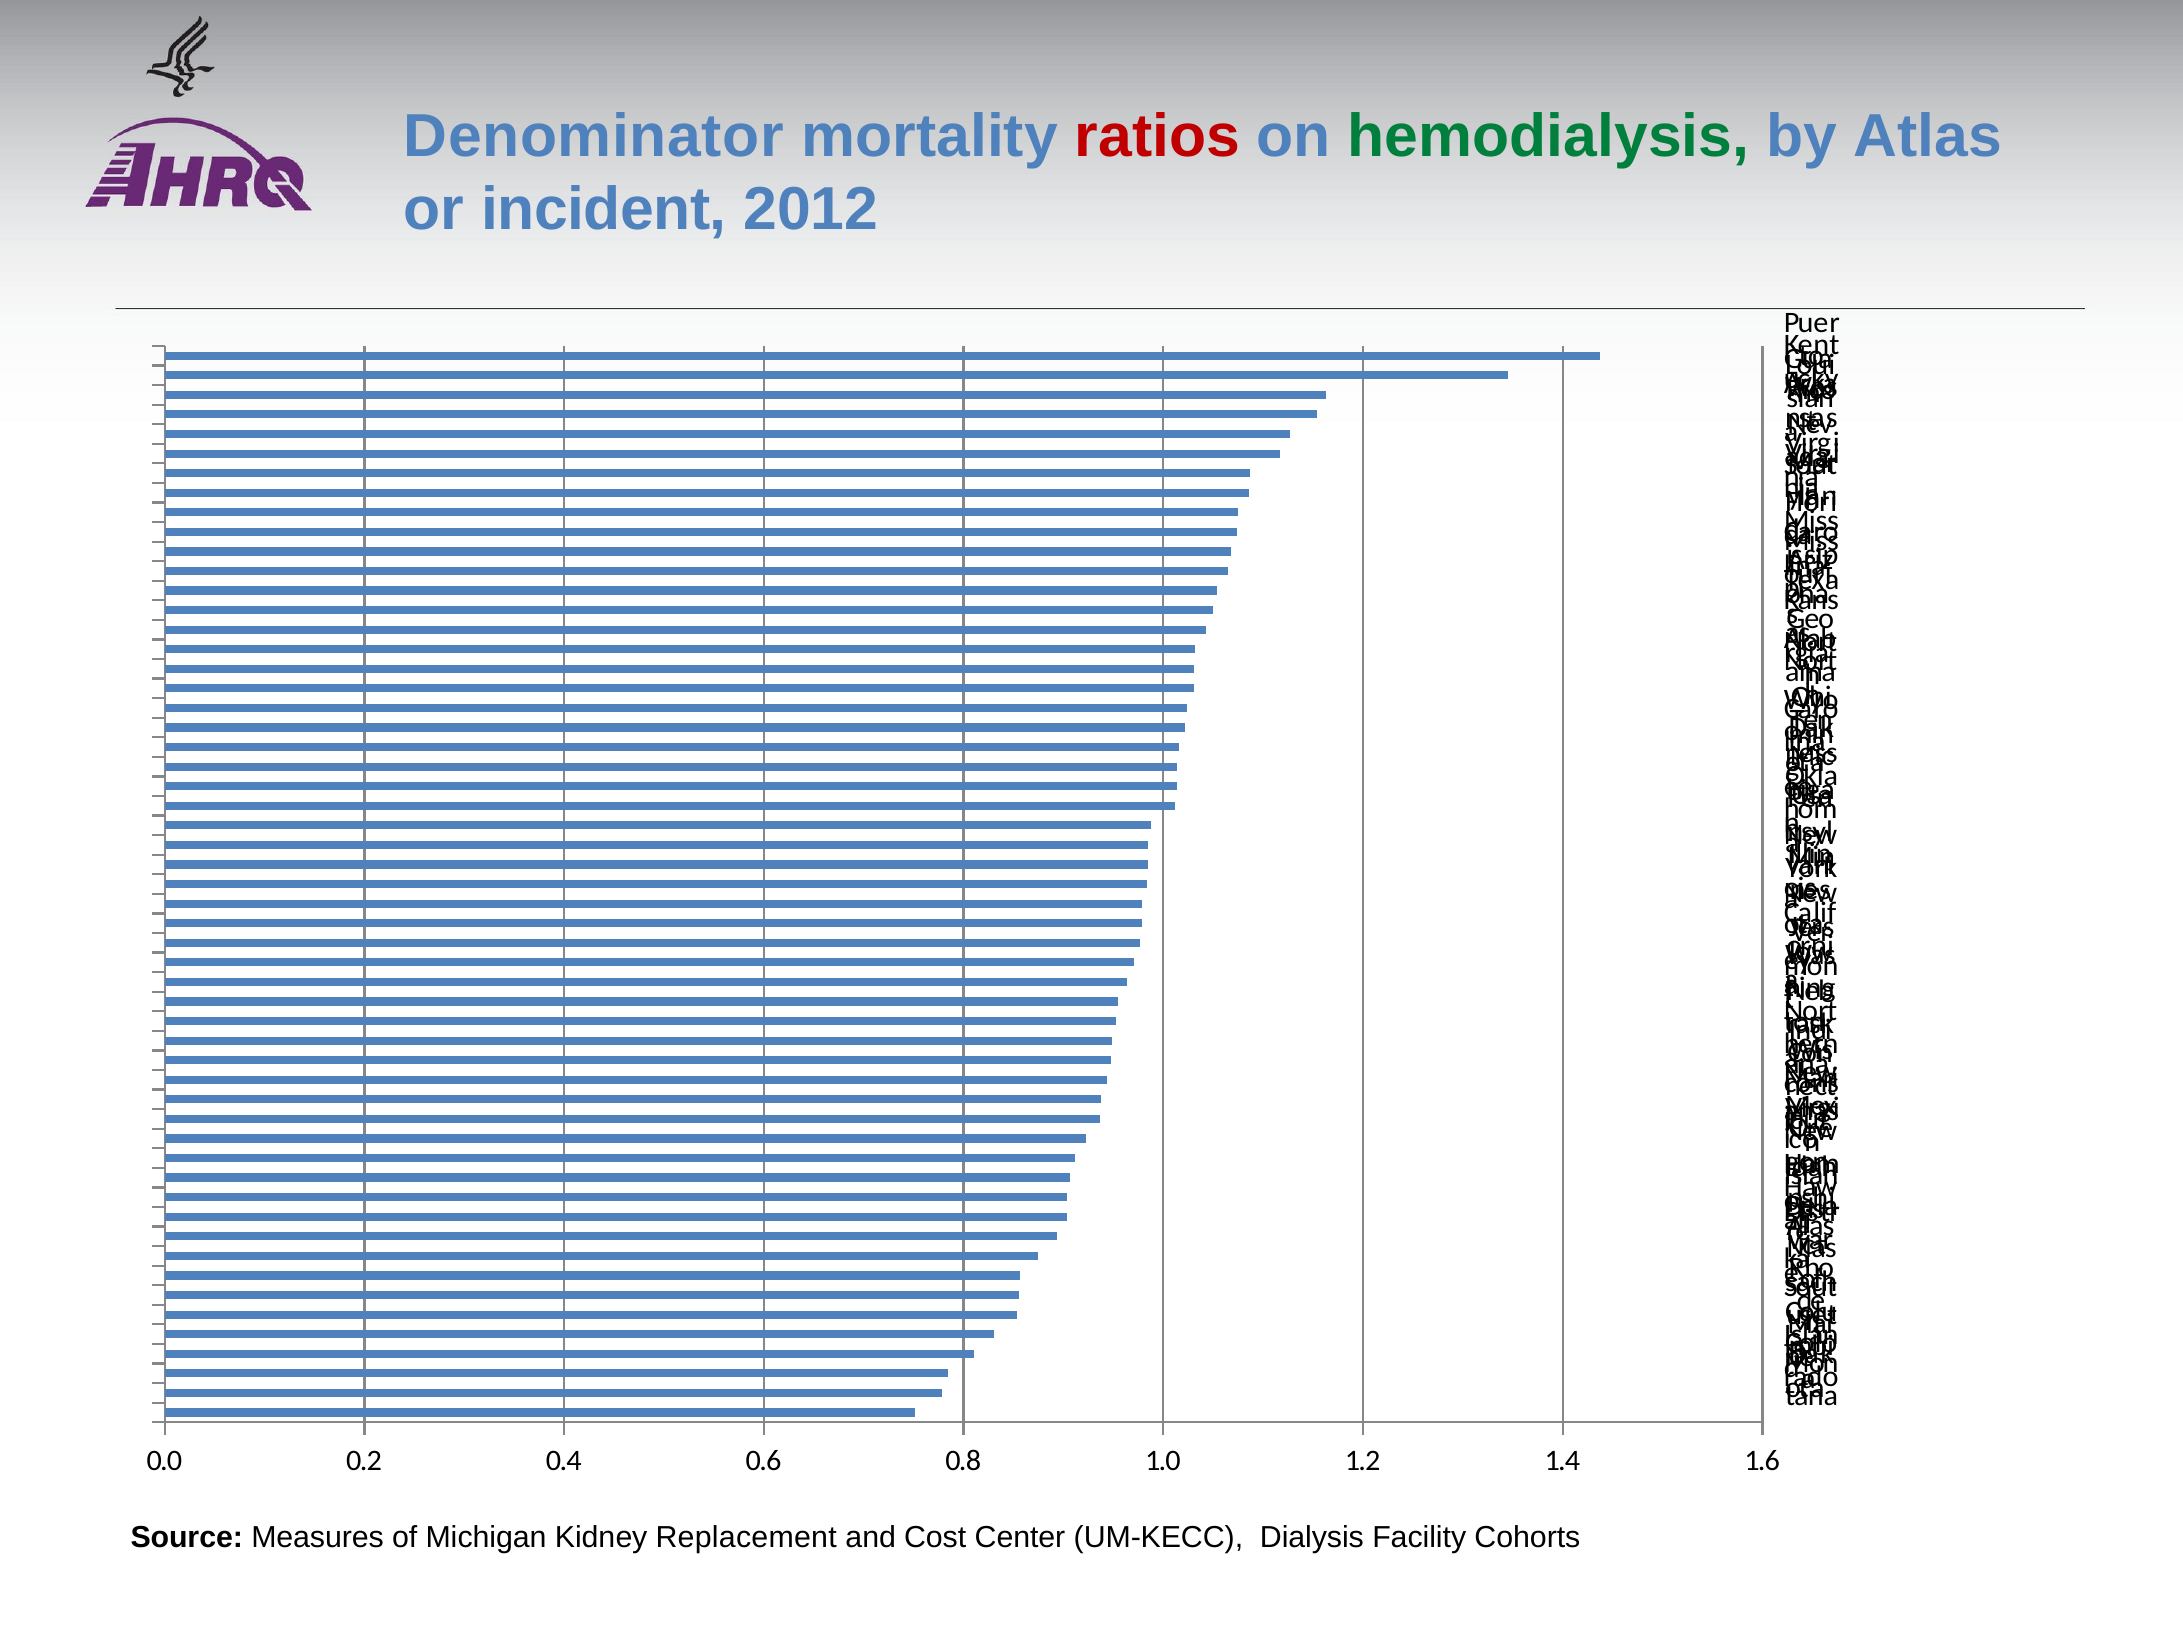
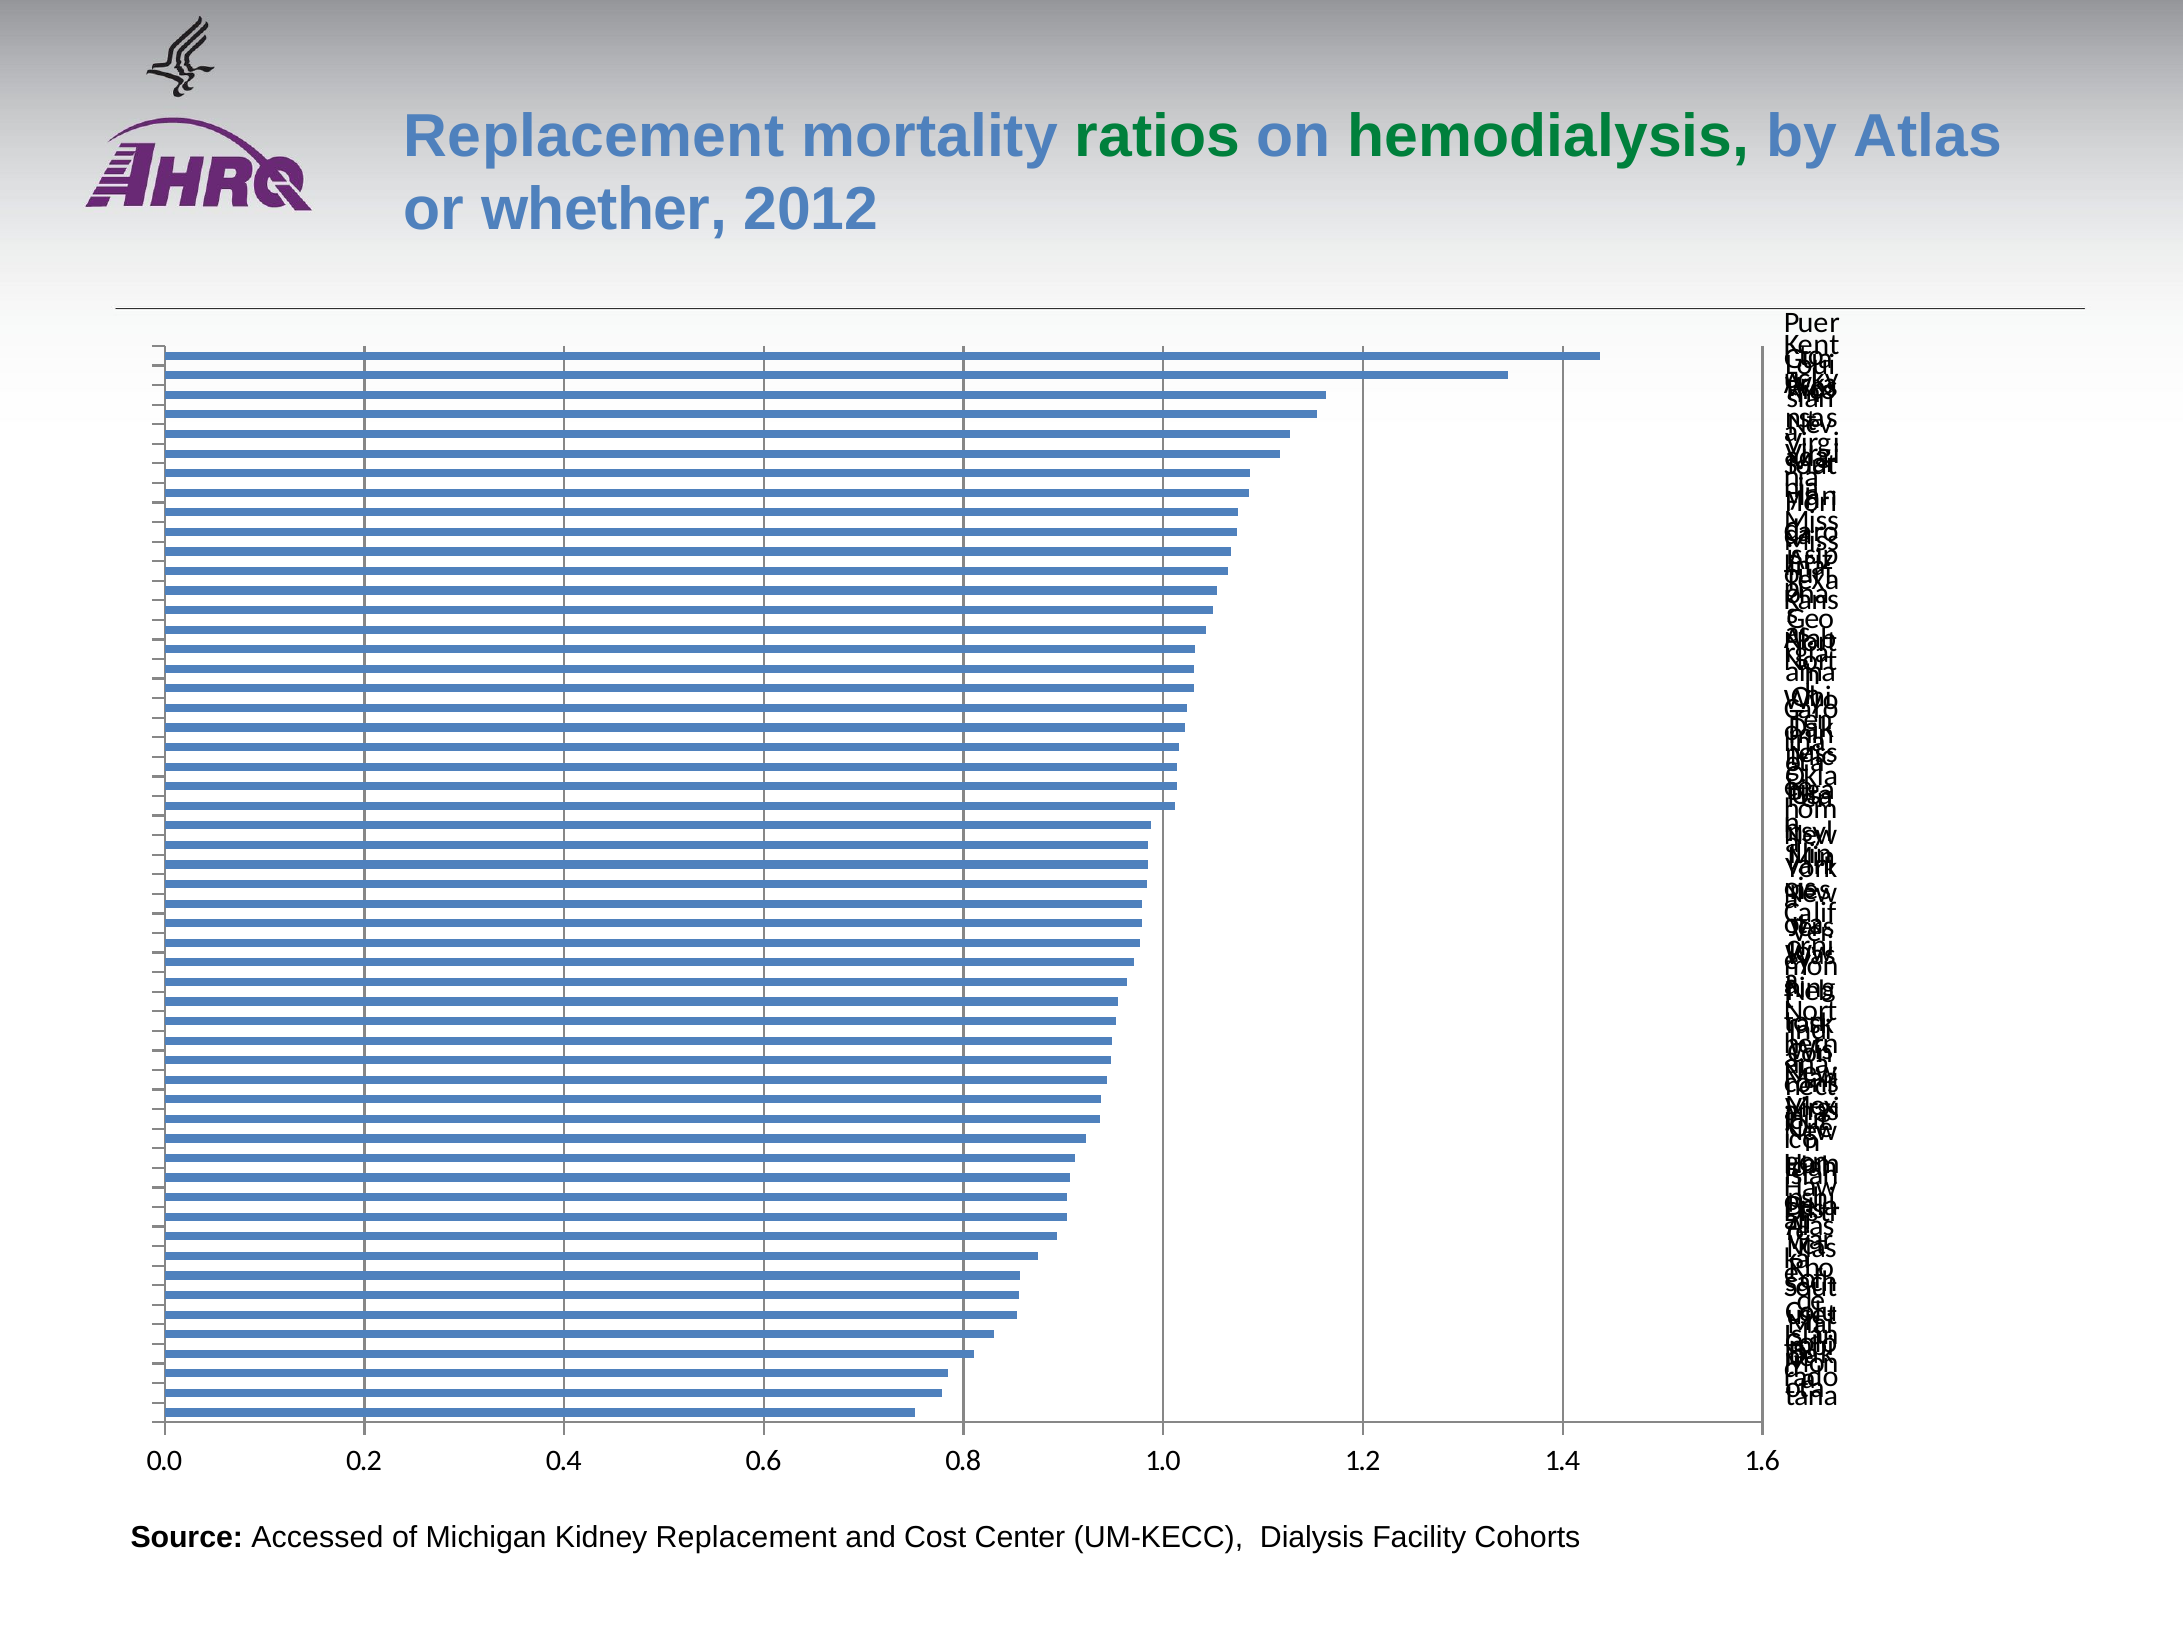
Denominator: Denominator -> Replacement (594, 137)
ratios colour: red -> green (1157, 137)
incident: incident -> whether (604, 210)
Measures: Measures -> Accessed (317, 1537)
